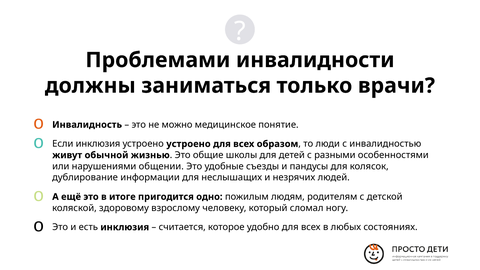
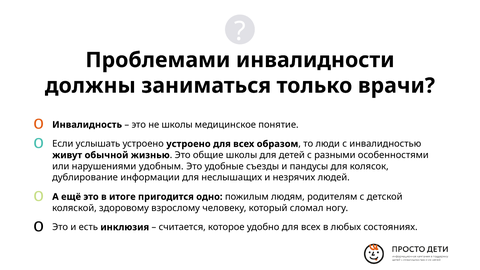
не можно: можно -> школы (177, 125)
Если инклюзия: инклюзия -> услышать (98, 144)
общении: общении -> удобным (161, 166)
